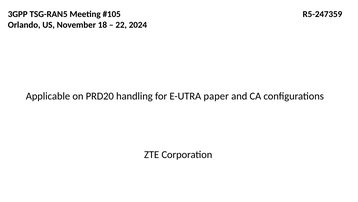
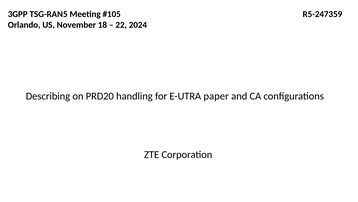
Applicable: Applicable -> Describing (48, 96)
